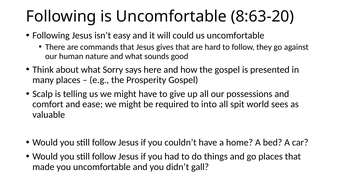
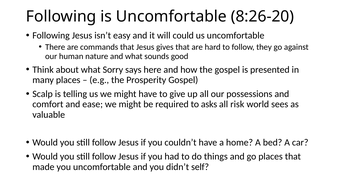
8:63-20: 8:63-20 -> 8:26-20 (262, 16)
into: into -> asks (209, 104)
spit: spit -> risk (237, 104)
gall: gall -> self (200, 167)
